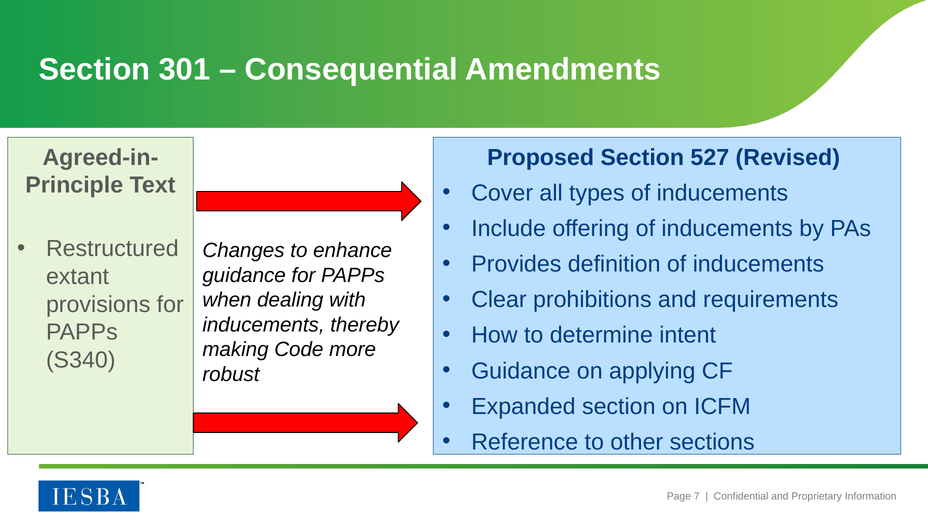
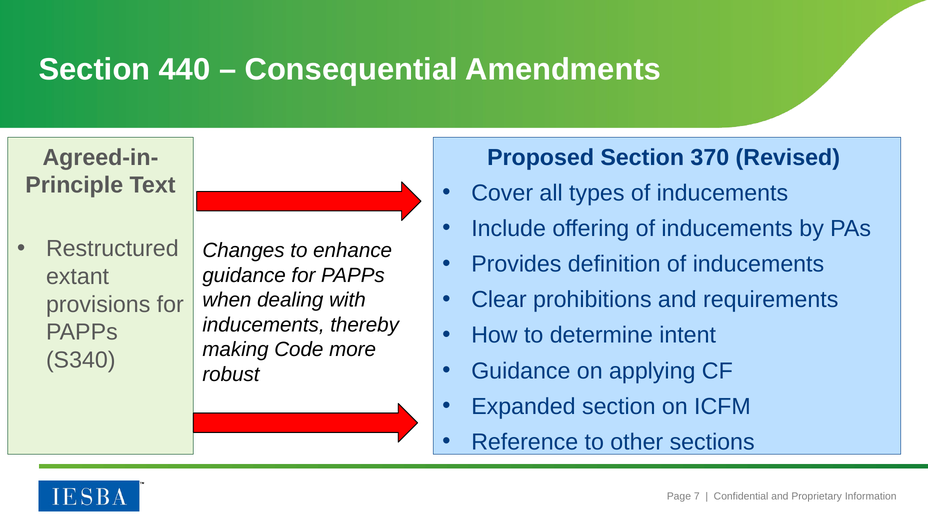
301: 301 -> 440 (185, 69)
527: 527 -> 370 (710, 157)
